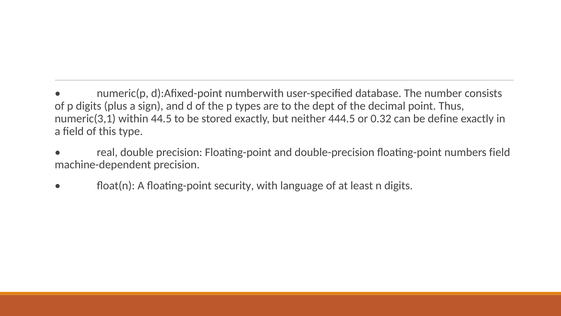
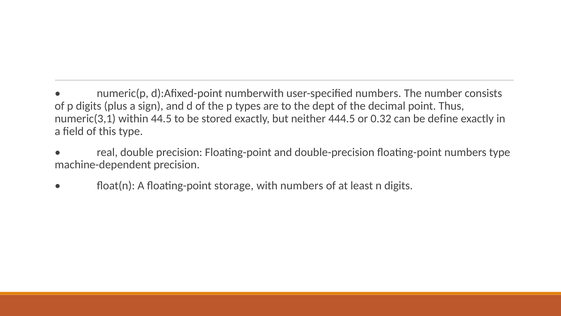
user-specified database: database -> numbers (378, 93)
numbers field: field -> type (500, 152)
security: security -> storage (234, 185)
with language: language -> numbers (302, 185)
